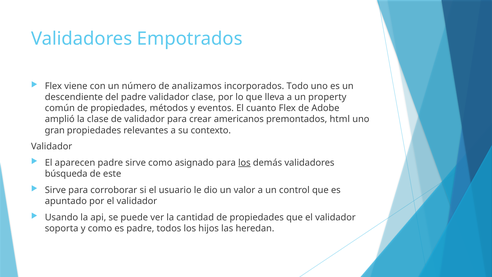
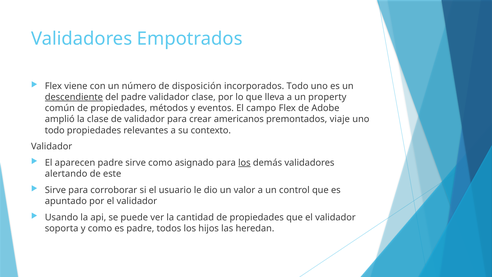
analizamos: analizamos -> disposición (197, 86)
descendiente underline: none -> present (74, 97)
cuanto: cuanto -> campo (261, 108)
html: html -> viaje (340, 119)
gran: gran -> todo (55, 130)
búsqueda: búsqueda -> alertando (66, 174)
